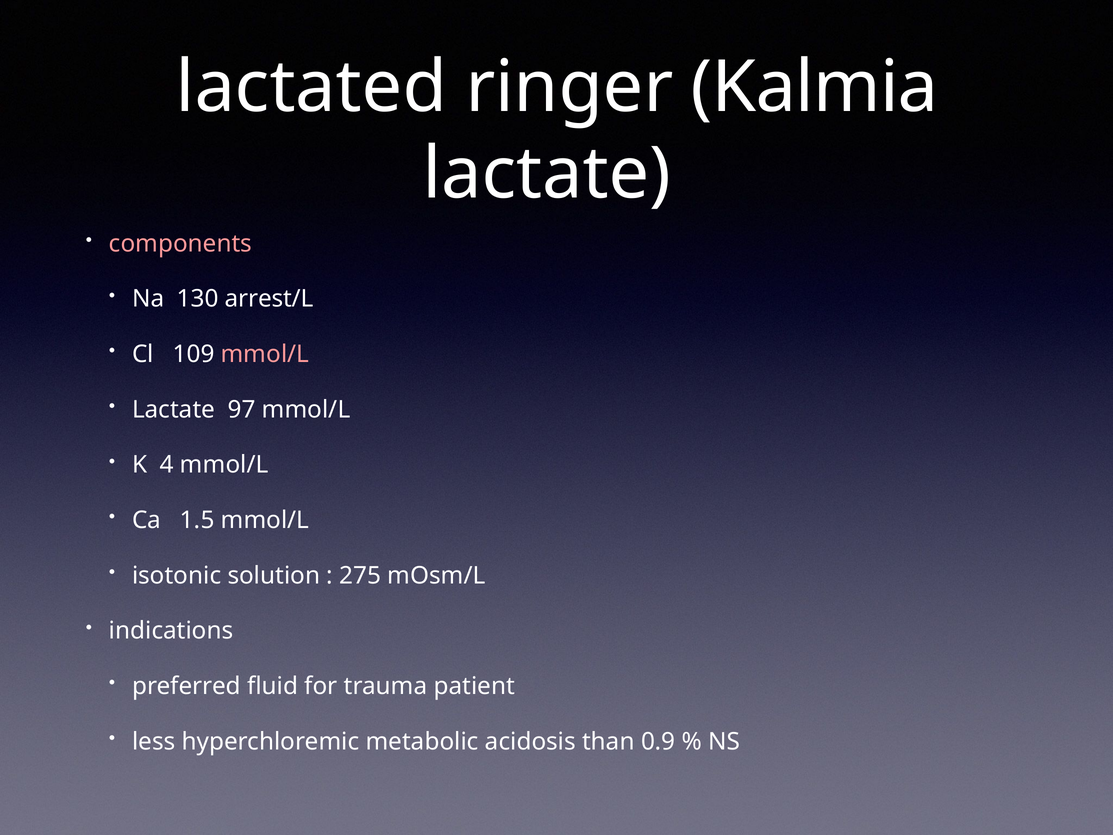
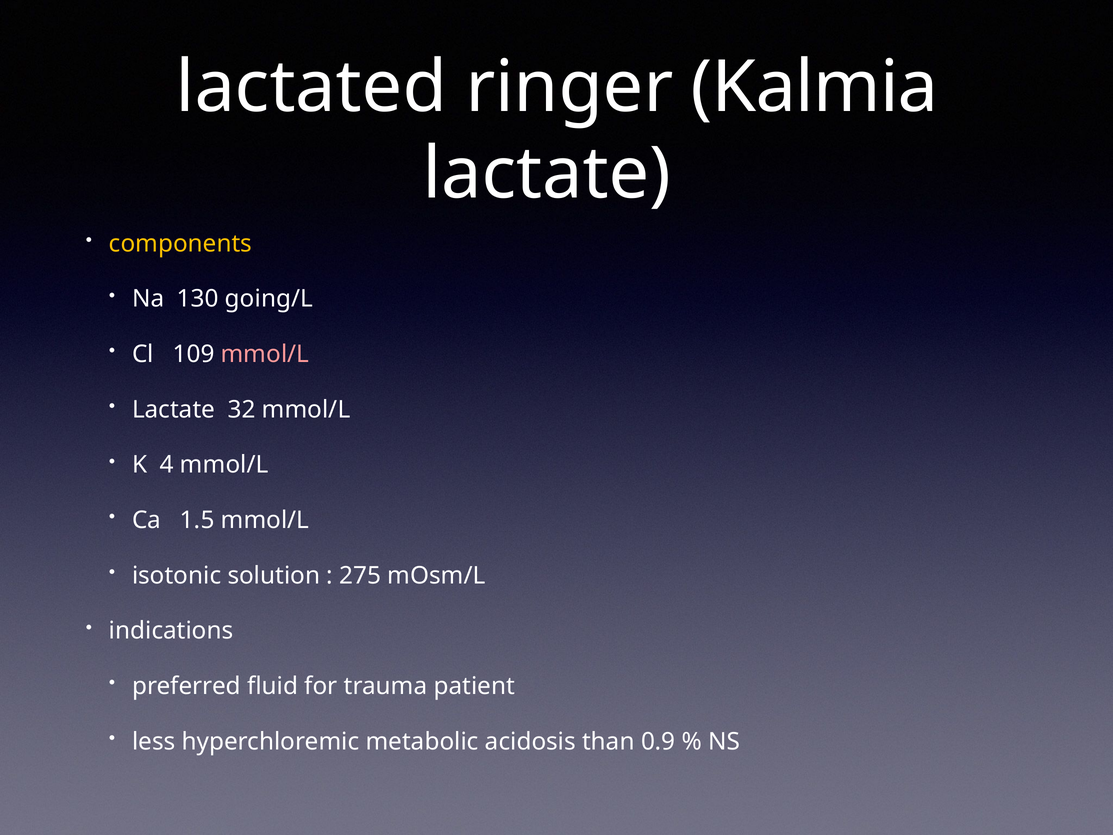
components colour: pink -> yellow (180, 244)
arrest/L: arrest/L -> going/L (269, 299)
97: 97 -> 32 (242, 409)
